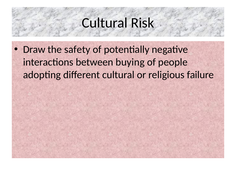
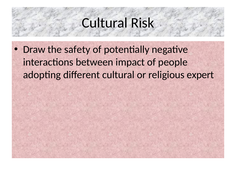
buying: buying -> impact (130, 62)
failure: failure -> expert (200, 75)
